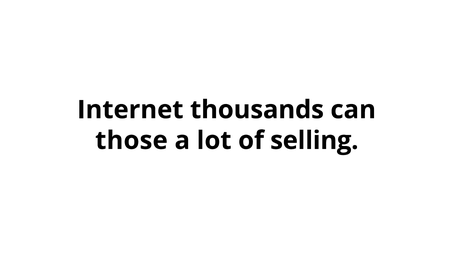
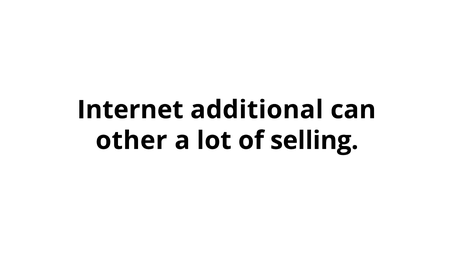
thousands: thousands -> additional (257, 110)
those: those -> other (131, 141)
